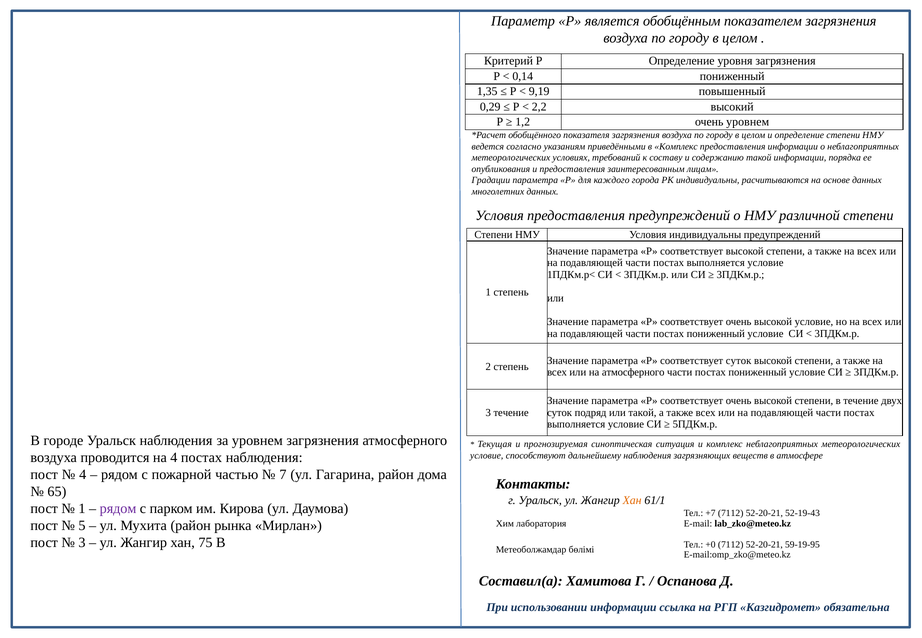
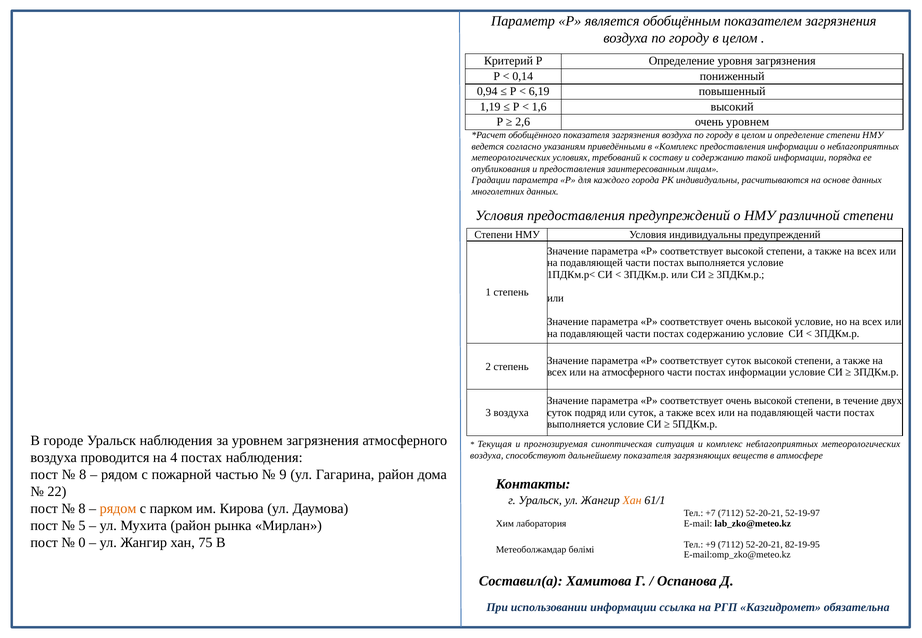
1,35: 1,35 -> 0,94 (487, 92)
9,19: 9,19 -> 6,19 (539, 92)
0,29: 0,29 -> 1,19 (490, 107)
2,2: 2,2 -> 1,6 (539, 107)
1,2: 1,2 -> 2,6 (523, 122)
подавляющей части постах пониженный: пониженный -> содержанию (716, 334)
пониженный: пониженный -> информации (757, 373)
3 течение: течение -> воздуха (511, 413)
или такой: такой -> суток (642, 413)
условие: условие -> воздуха (487, 456)
дальнейшему наблюдения: наблюдения -> показателя (647, 456)
4: 4 -> 8 (83, 475)
7: 7 -> 9 (283, 475)
65: 65 -> 22 (57, 492)
1: 1 -> 8 (82, 509)
рядом colour: purple -> orange (118, 509)
52-19-43: 52-19-43 -> 52-19-97 (803, 513)
3: 3 -> 0 (82, 543)
+0: +0 -> +9 (710, 545)
59-19-95: 59-19-95 -> 82-19-95 (802, 545)
